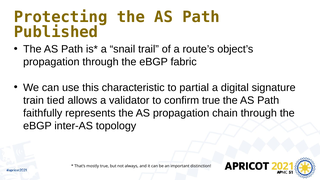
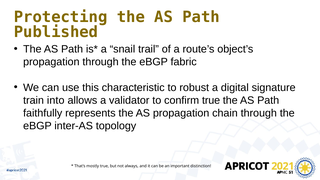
partial: partial -> robust (194, 88)
tied: tied -> into (56, 100)
